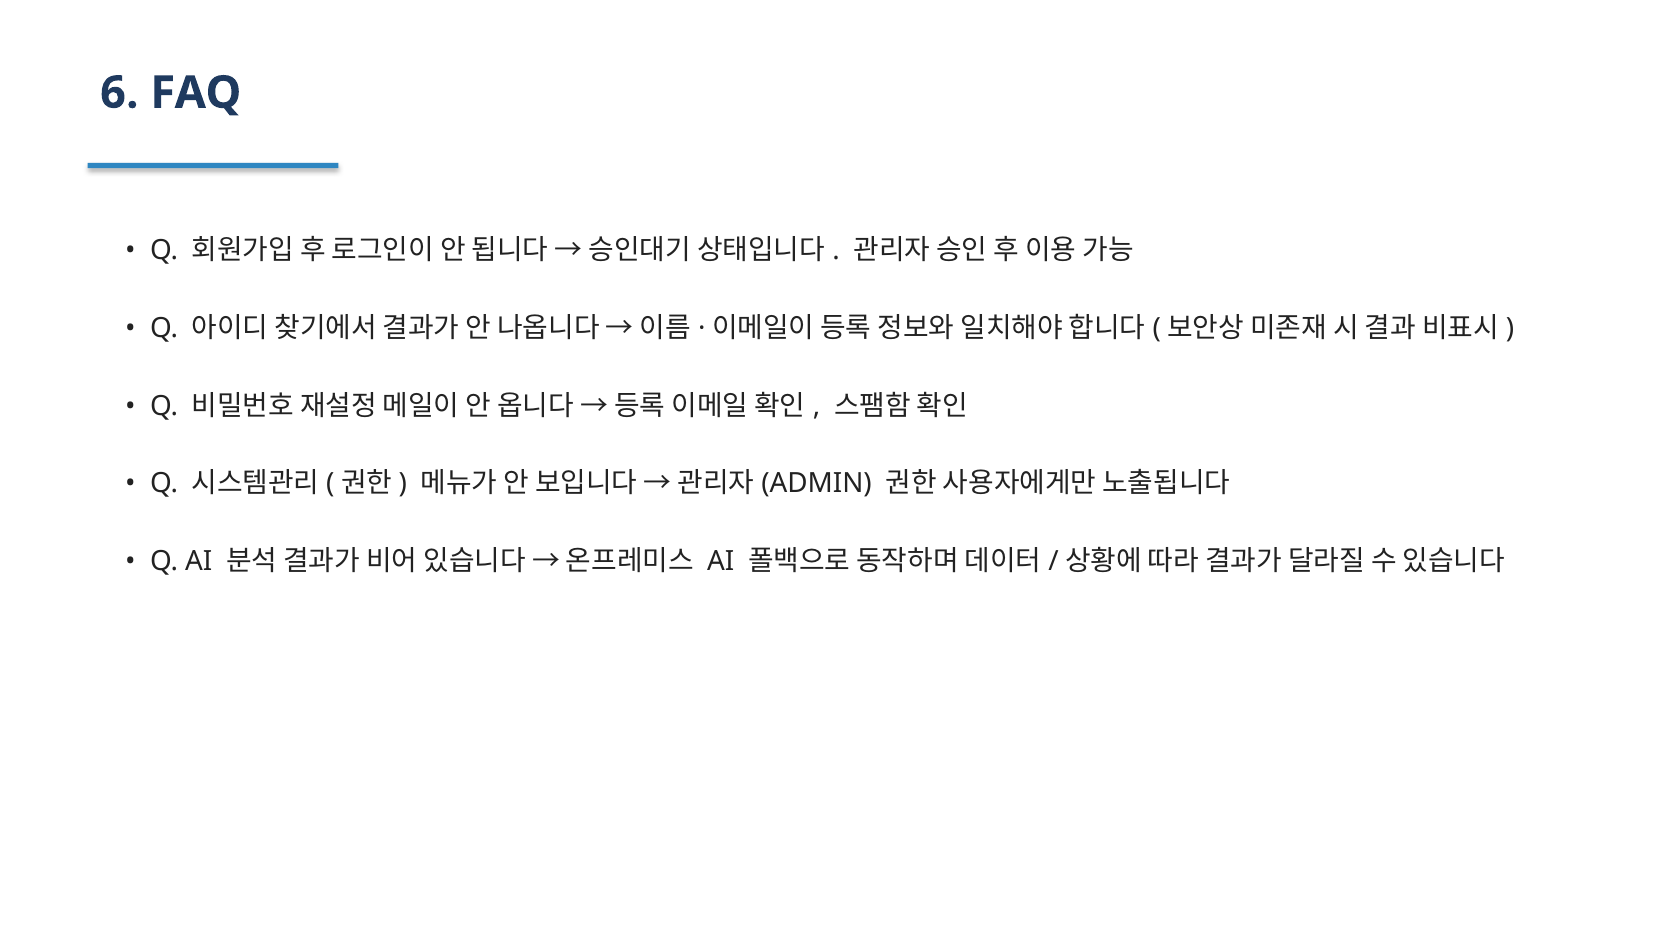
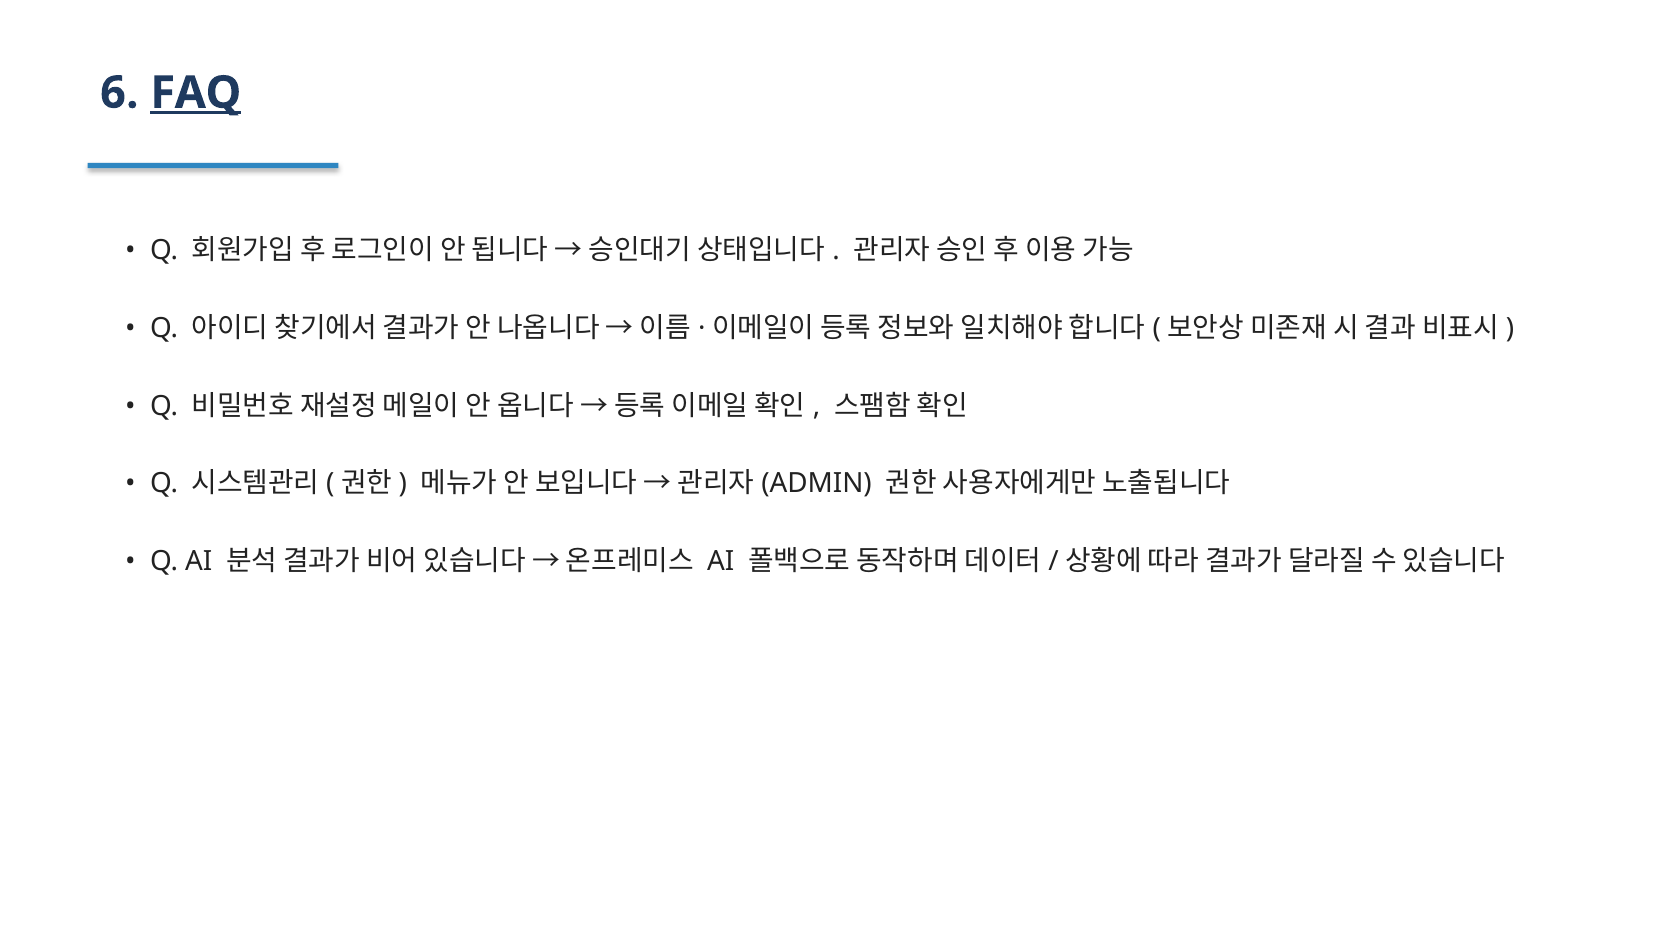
FAQ underline: none -> present (196, 93)
